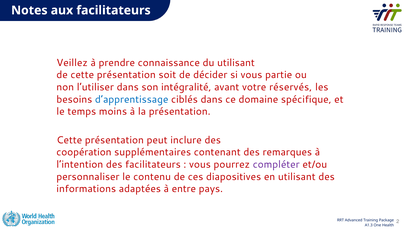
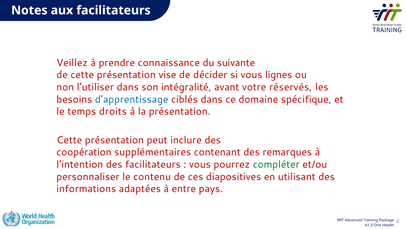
du utilisant: utilisant -> suivante (236, 63)
soit: soit -> vise (167, 75)
partie: partie -> lignes (279, 75)
moins: moins -> droits (113, 111)
compléter colour: purple -> green (276, 164)
